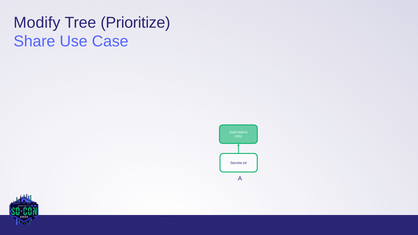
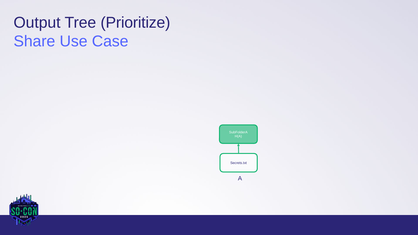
Modify: Modify -> Output (37, 23)
